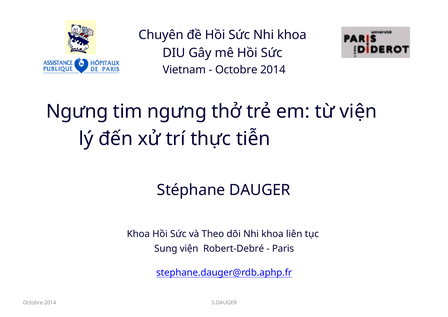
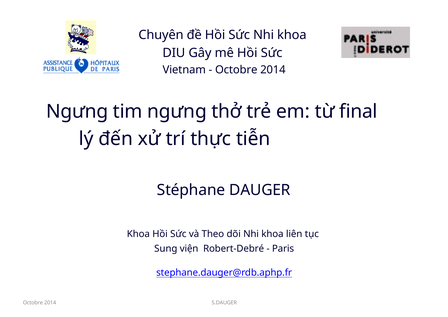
từ viện: viện -> final (358, 111)
